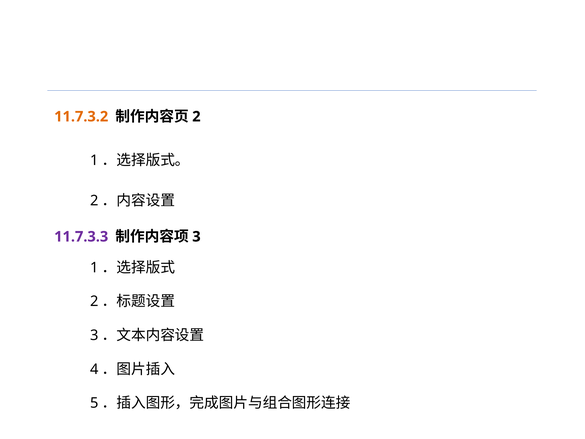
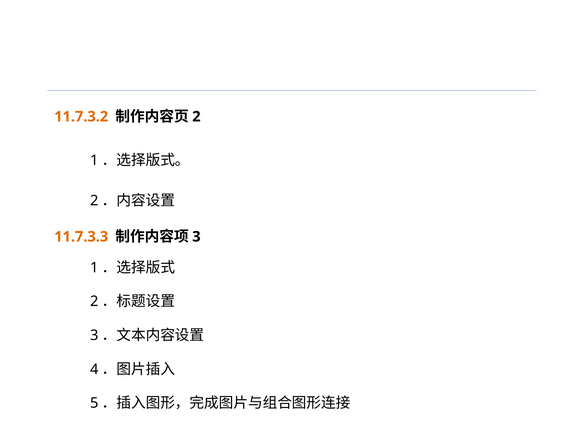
11.7.3.3 colour: purple -> orange (81, 237)
